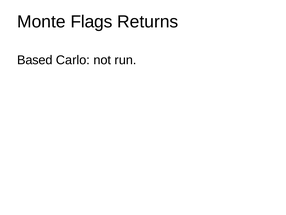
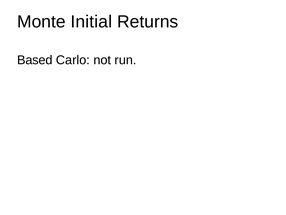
Flags: Flags -> Initial (91, 22)
